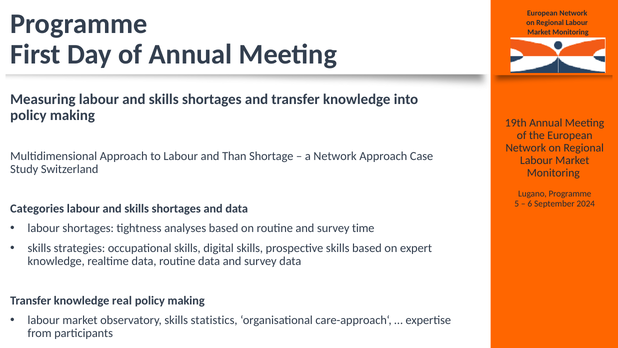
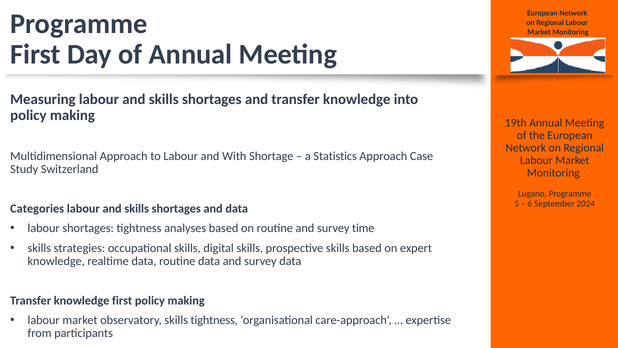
Than: Than -> With (234, 156)
a Network: Network -> Statistics (335, 156)
knowledge real: real -> first (122, 300)
skills statistics: statistics -> tightness (214, 320)
